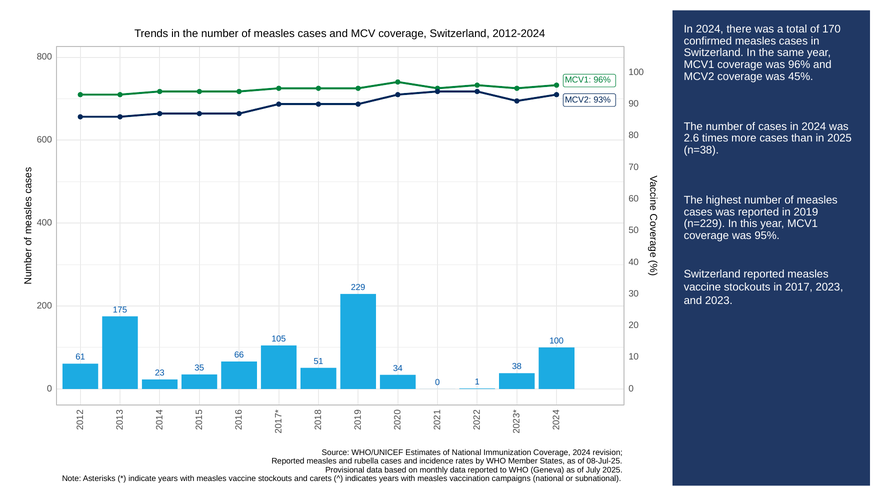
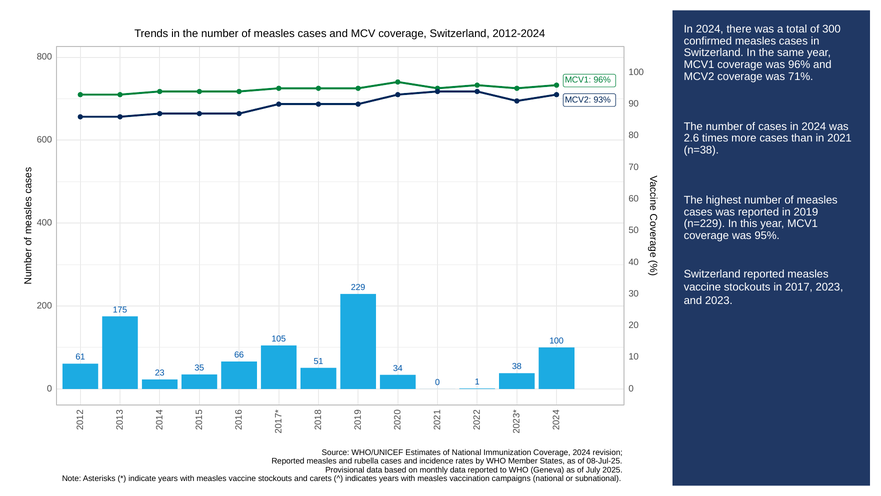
170: 170 -> 300 (832, 29)
45%: 45% -> 71% (801, 77)
in 2025: 2025 -> 2021 (840, 138)
